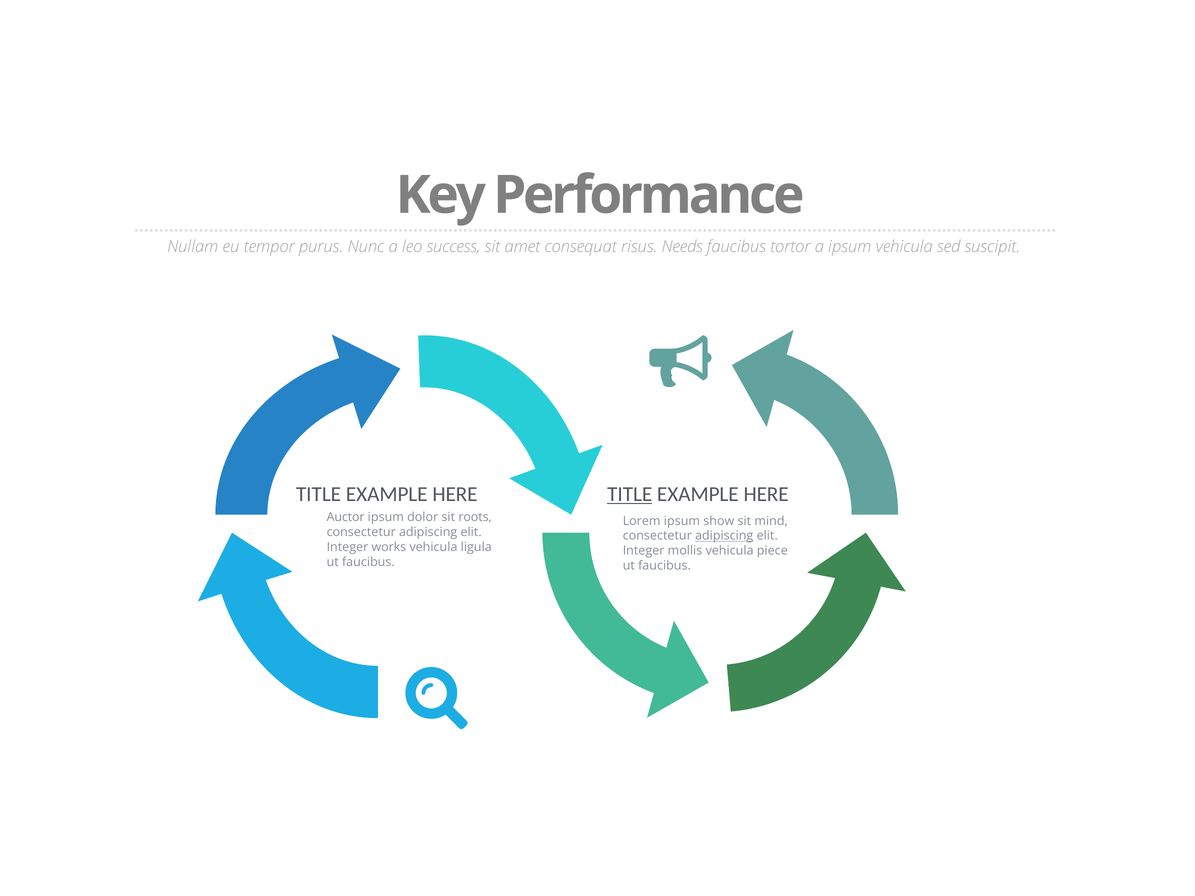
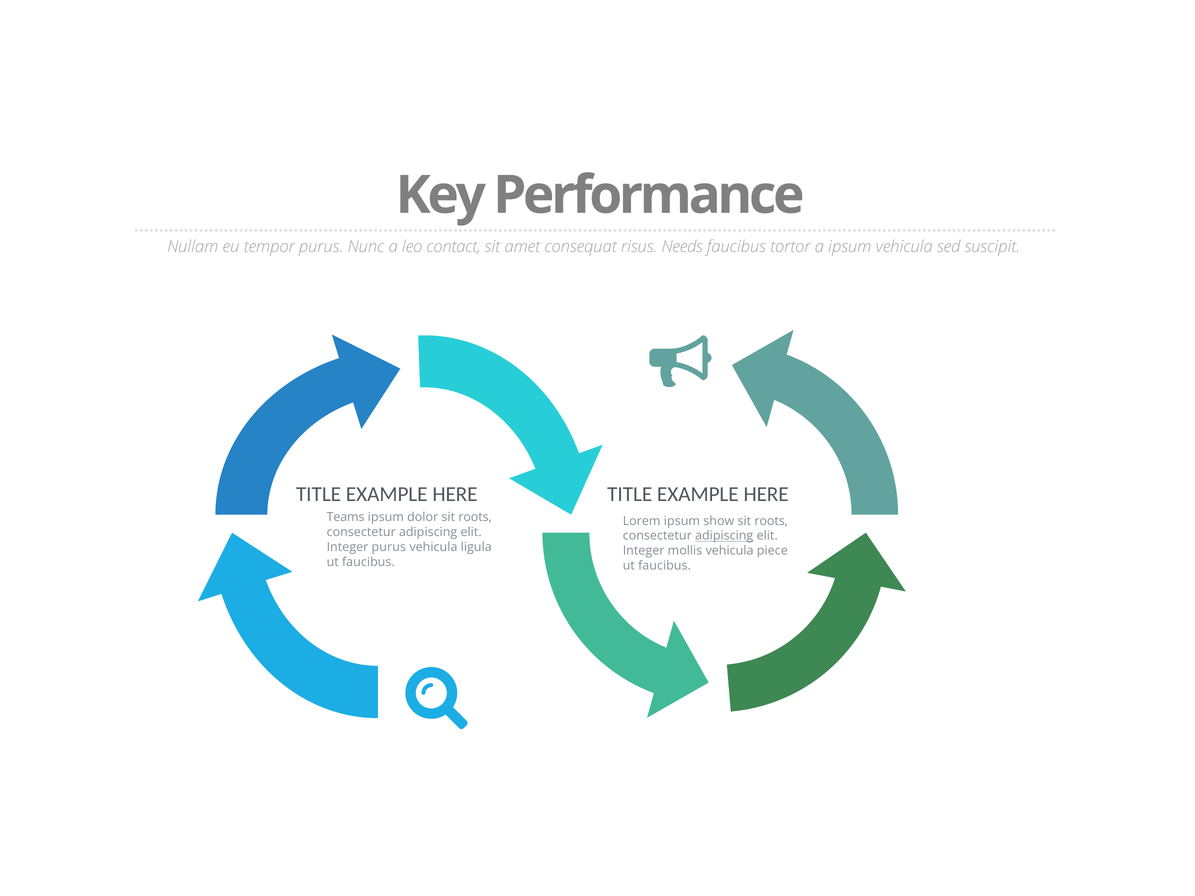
success: success -> contact (454, 247)
TITLE underline: present -> none (630, 495)
Auctor: Auctor -> Teams (346, 517)
mind: mind -> roots (771, 521)
Integer works: works -> purus (389, 547)
